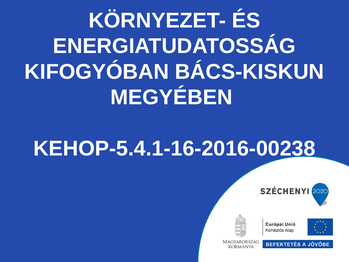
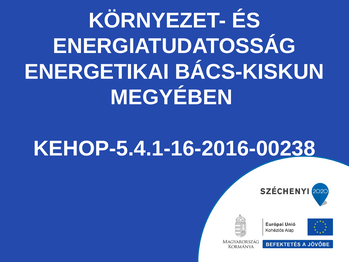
KIFOGYÓBAN: KIFOGYÓBAN -> ENERGETIKAI (97, 72)
